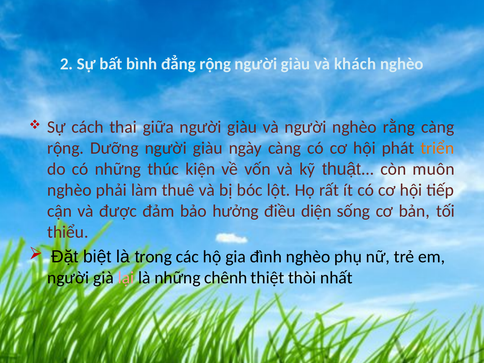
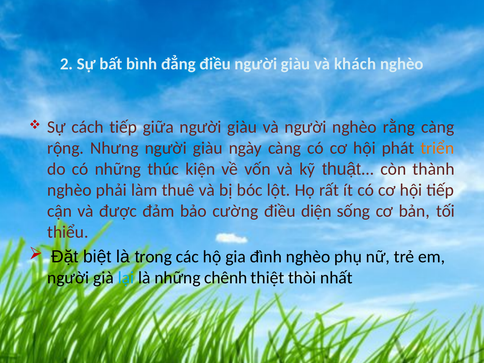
đẳng rộng: rộng -> điều (215, 64)
cách thai: thai -> tiếp (123, 127)
Dưỡng: Dưỡng -> Nhưng (114, 148)
muôn: muôn -> thành (434, 169)
hưởng: hưởng -> cường (235, 211)
lại colour: pink -> light blue (126, 278)
